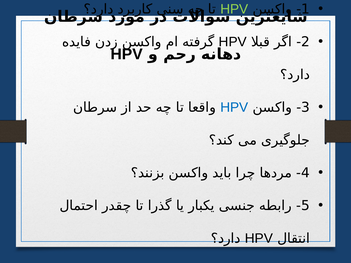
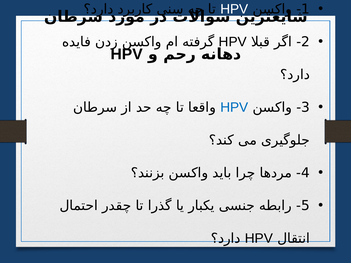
HPV colour: light green -> white (234, 9)
